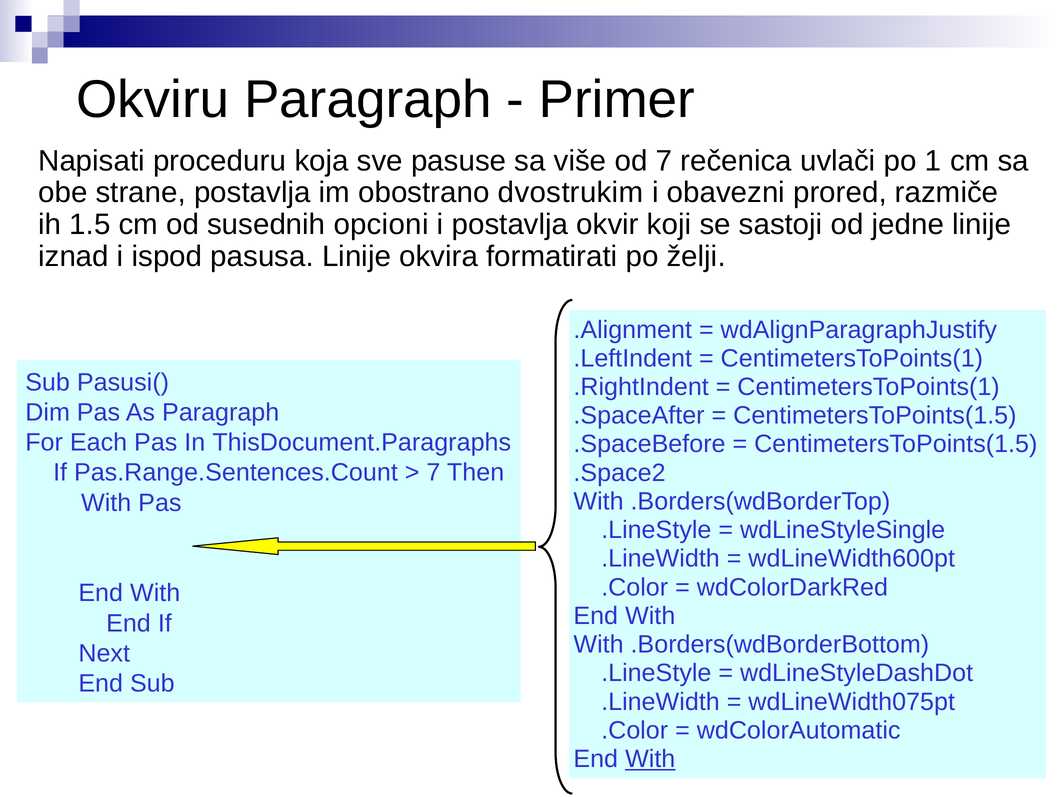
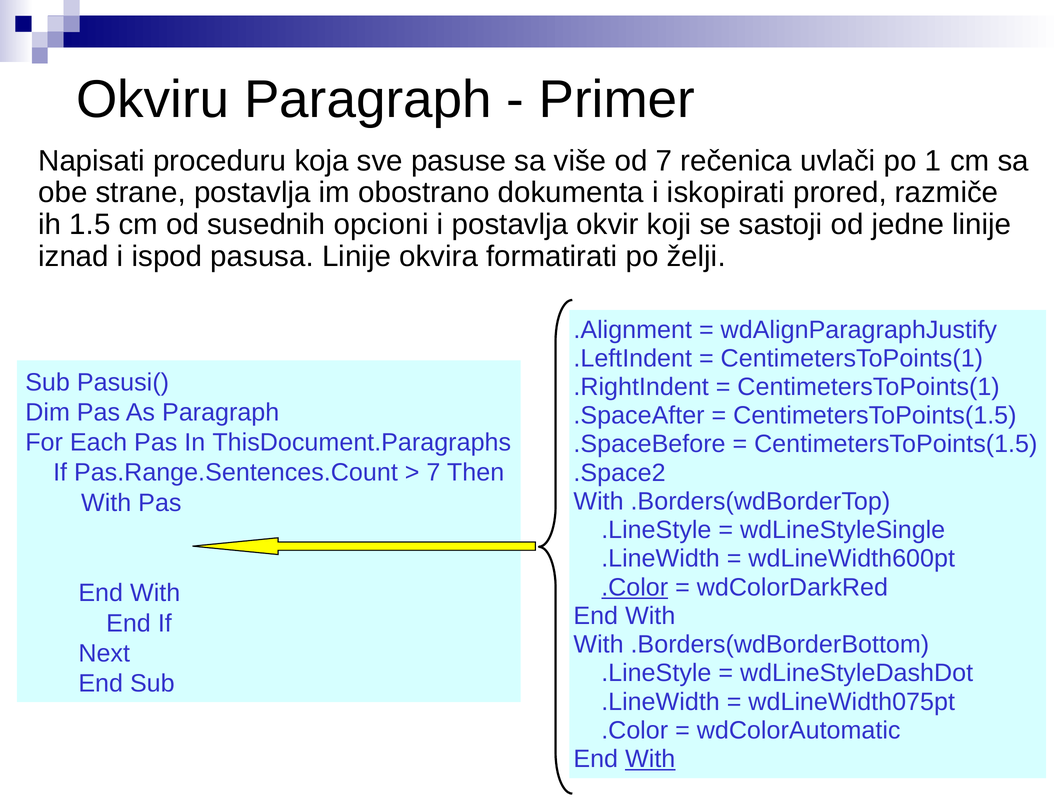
dvostrukim: dvostrukim -> dokumenta (571, 193)
obavezni: obavezni -> iskopirati (726, 193)
.Color underline: none -> present (635, 587)
